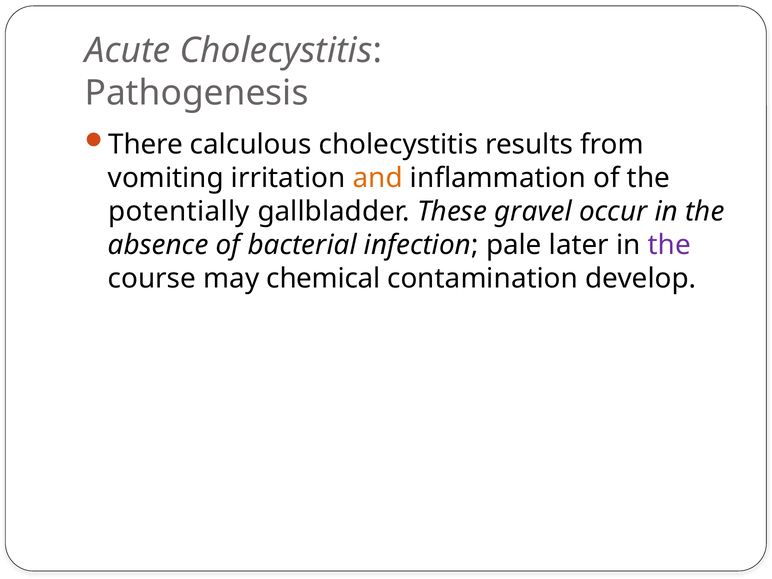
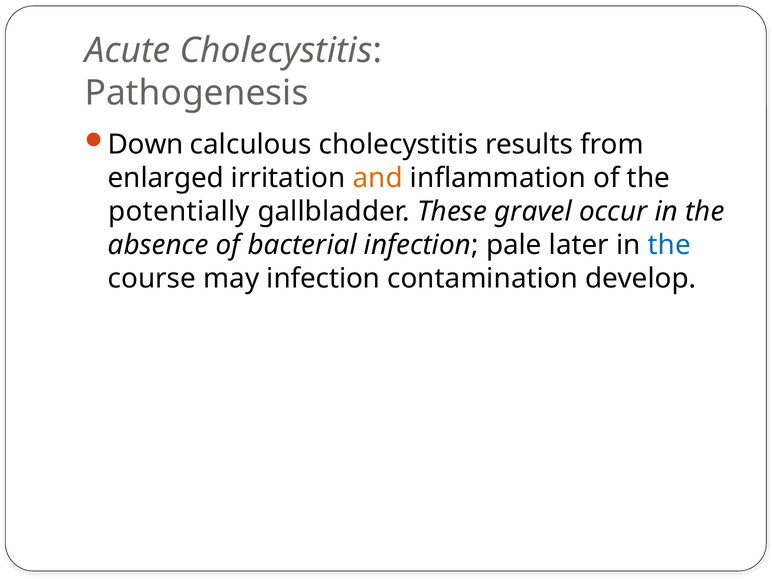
There: There -> Down (146, 145)
vomiting: vomiting -> enlarged (166, 178)
the colour: purple -> blue (669, 245)
may chemical: chemical -> infection (323, 278)
